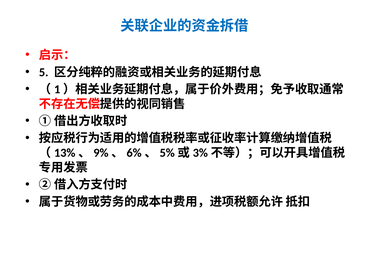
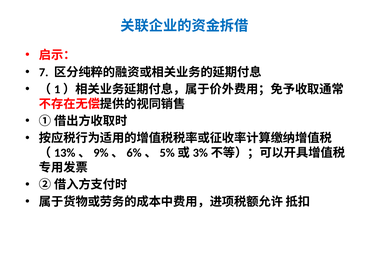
5: 5 -> 7 (44, 72)
